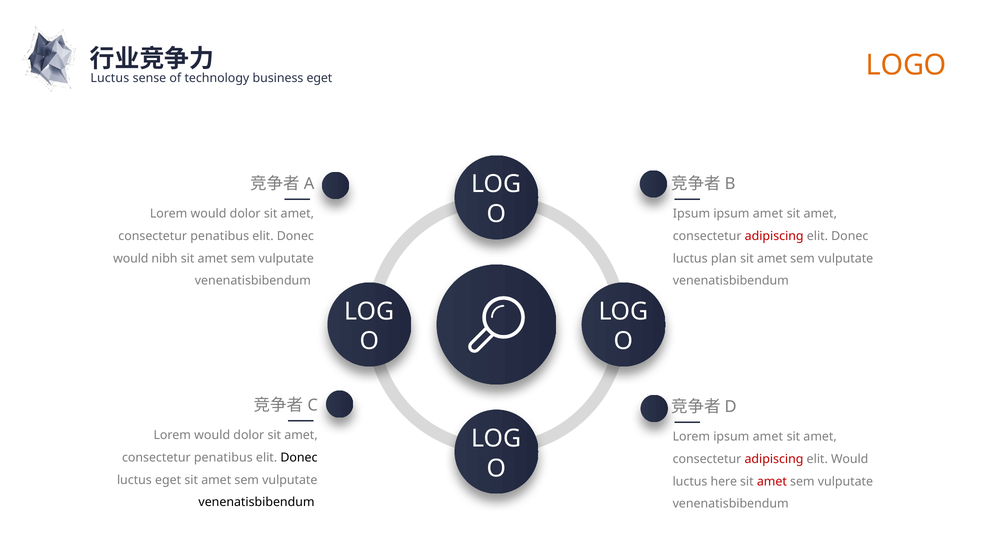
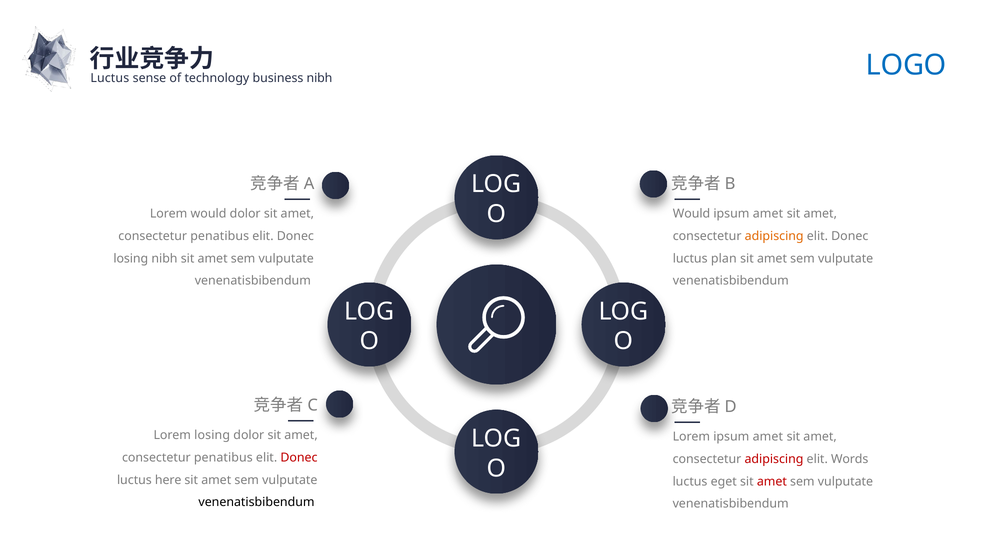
LOGO colour: orange -> blue (906, 65)
business eget: eget -> nibh (319, 78)
Ipsum: Ipsum -> Would (692, 214)
adipiscing colour: red -> orange (774, 236)
would: would -> losing (131, 258)
would: would -> losing (212, 435)
Donec colour: black -> red (299, 457)
elit Would: Would -> Words (850, 459)
luctus eget: eget -> here (168, 480)
here: here -> eget (724, 481)
